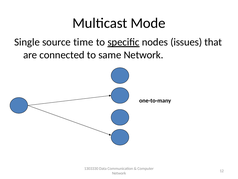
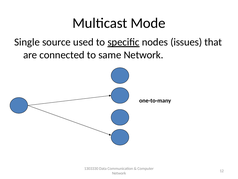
time: time -> used (83, 42)
